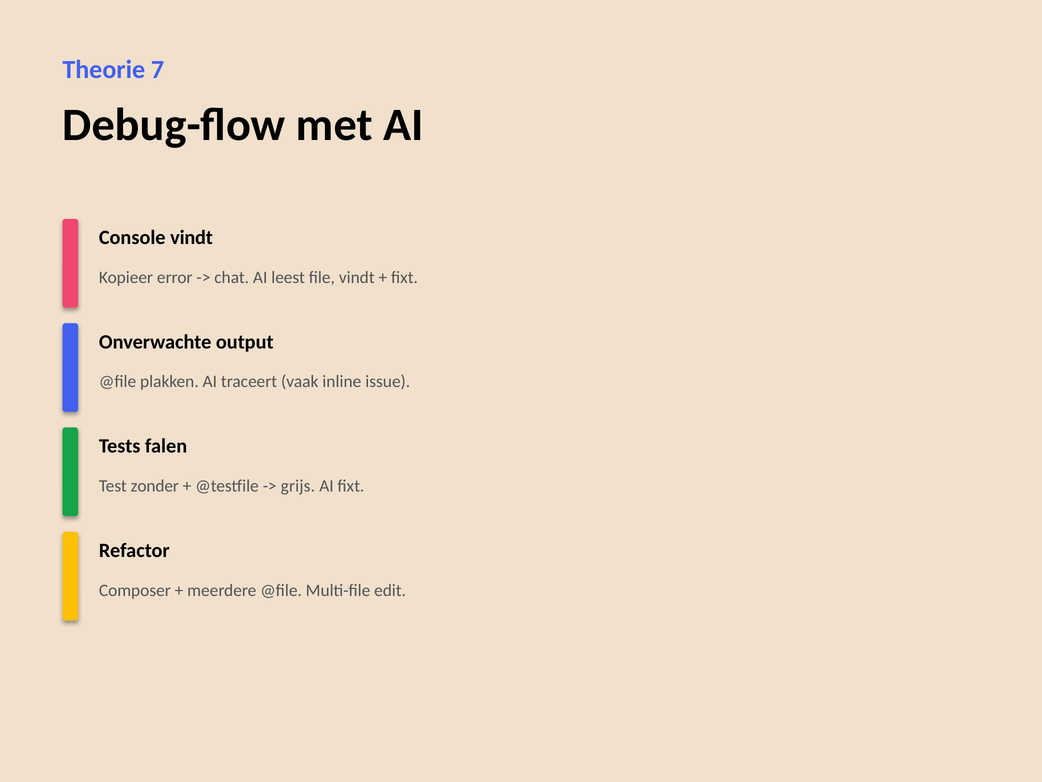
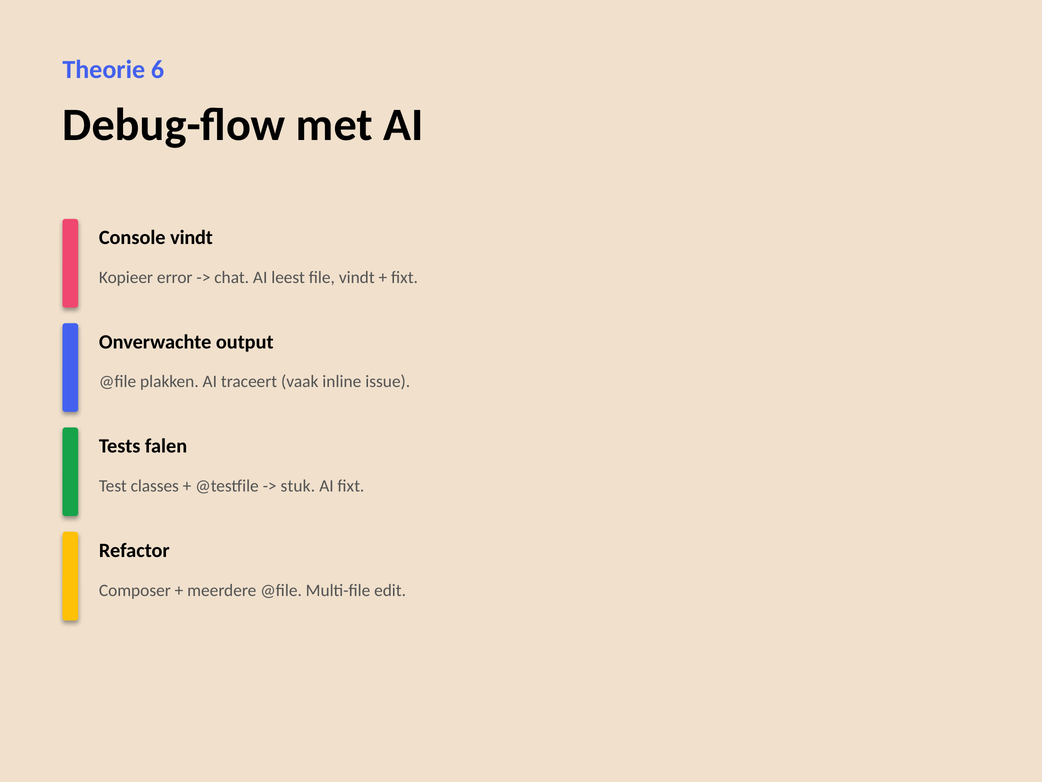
7: 7 -> 6 (158, 70)
zonder: zonder -> classes (155, 486)
grijs: grijs -> stuk (298, 486)
